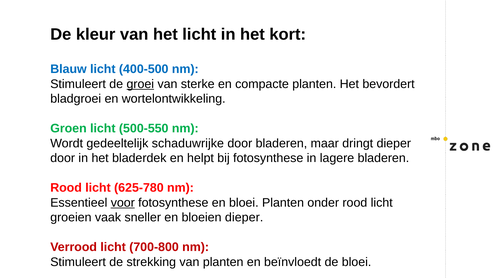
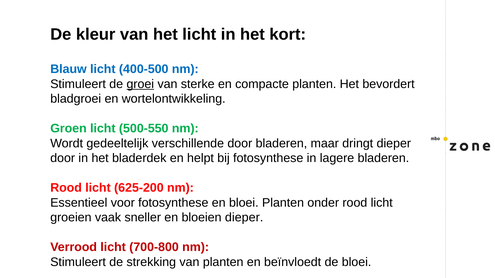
schaduwrijke: schaduwrijke -> verschillende (188, 144)
625-780: 625-780 -> 625-200 (139, 188)
voor underline: present -> none (123, 203)
